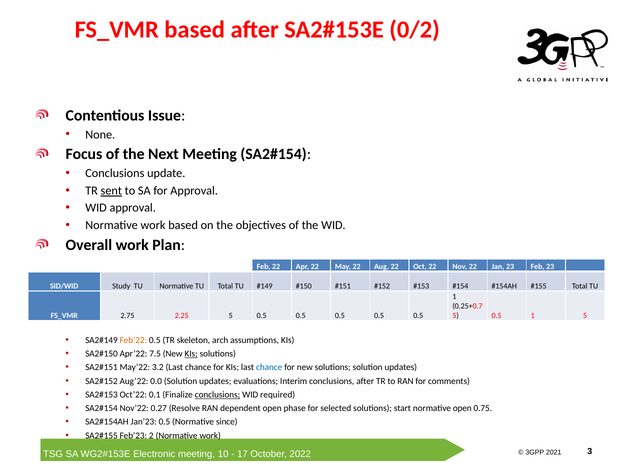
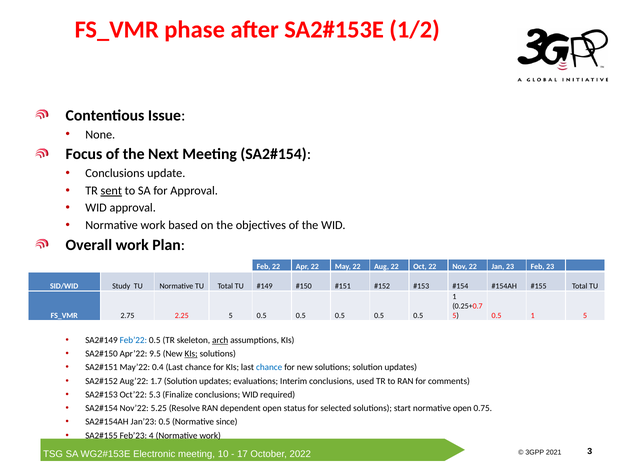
FS_VMR based: based -> phase (195, 30)
0/2: 0/2 -> 1/2 (415, 30)
Feb’22 colour: orange -> blue (133, 340)
arch underline: none -> present (220, 340)
7.5: 7.5 -> 9.5 (155, 354)
3.2: 3.2 -> 0.4 (158, 367)
0.0: 0.0 -> 1.7 (156, 381)
conclusions after: after -> used (365, 381)
0.1: 0.1 -> 5.3 (155, 394)
conclusions underline: present -> none (217, 394)
0.27: 0.27 -> 5.25 (159, 408)
phase: phase -> status (295, 408)
2: 2 -> 4 (151, 435)
